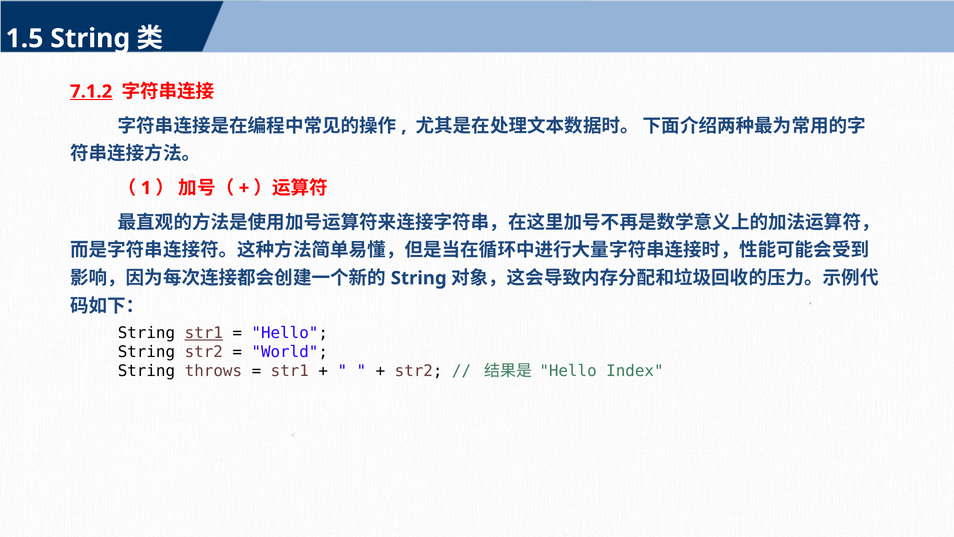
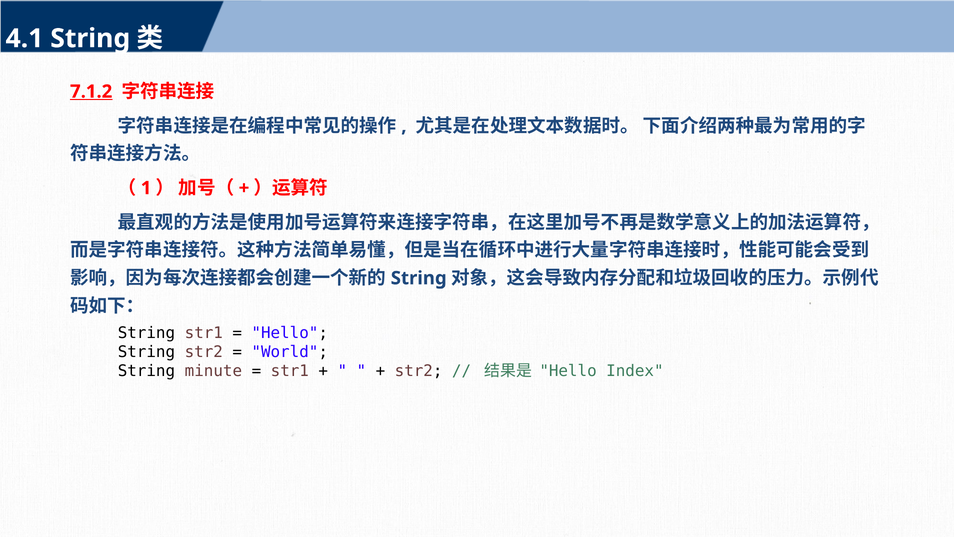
1.5: 1.5 -> 4.1 (24, 38)
str1 underline: present -> none (204, 333)
throws: throws -> minute (213, 371)
